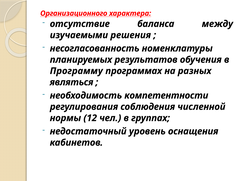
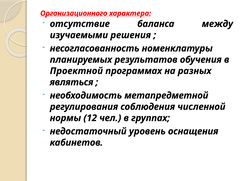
Программу: Программу -> Проектной (76, 71)
компетентности: компетентности -> метапредметной (166, 95)
